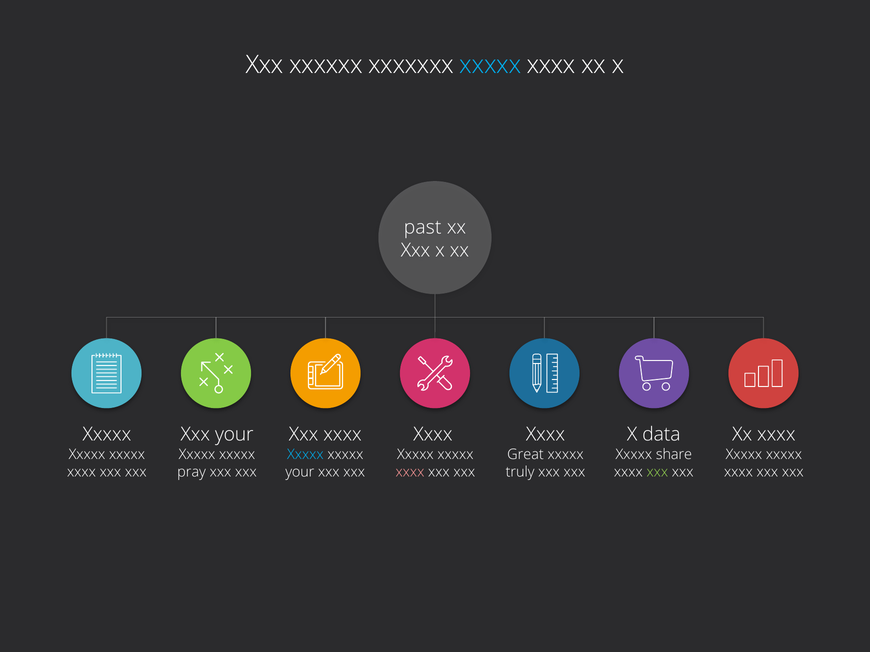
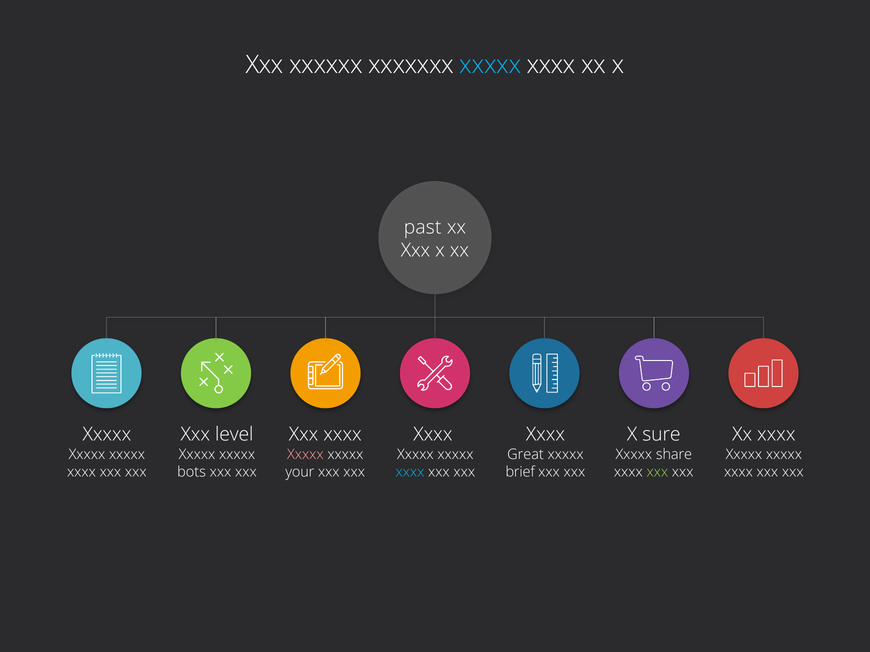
Xxx your: your -> level (234, 435)
data: data -> sure (661, 435)
Xxxxx colour: light blue -> pink (305, 455)
pray: pray -> bots (192, 472)
xxxx colour: pink -> light blue (410, 472)
truly: truly -> brief (520, 472)
